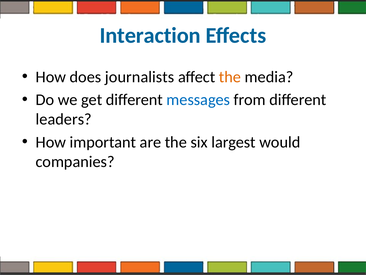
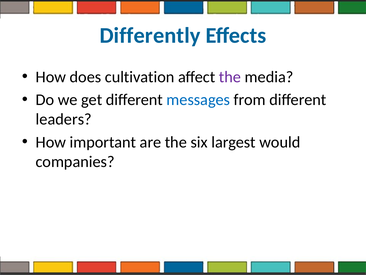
Interaction: Interaction -> Differently (150, 35)
journalists: journalists -> cultivation (140, 77)
the colour: orange -> purple (230, 77)
